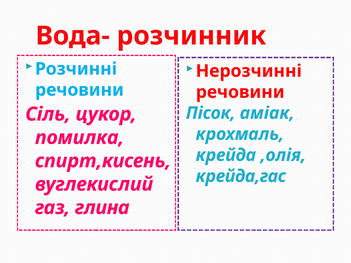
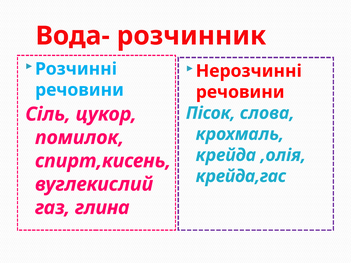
аміак: аміак -> слова (267, 113)
помилка: помилка -> помилок (80, 138)
